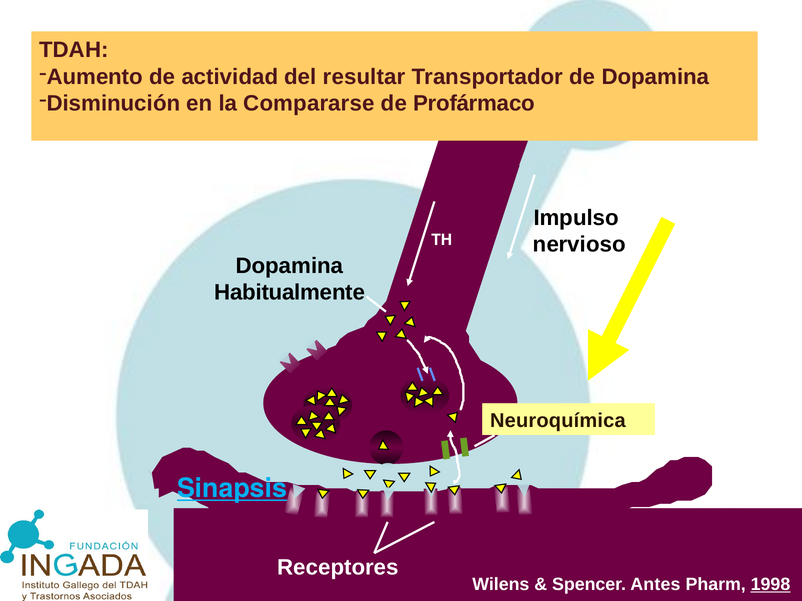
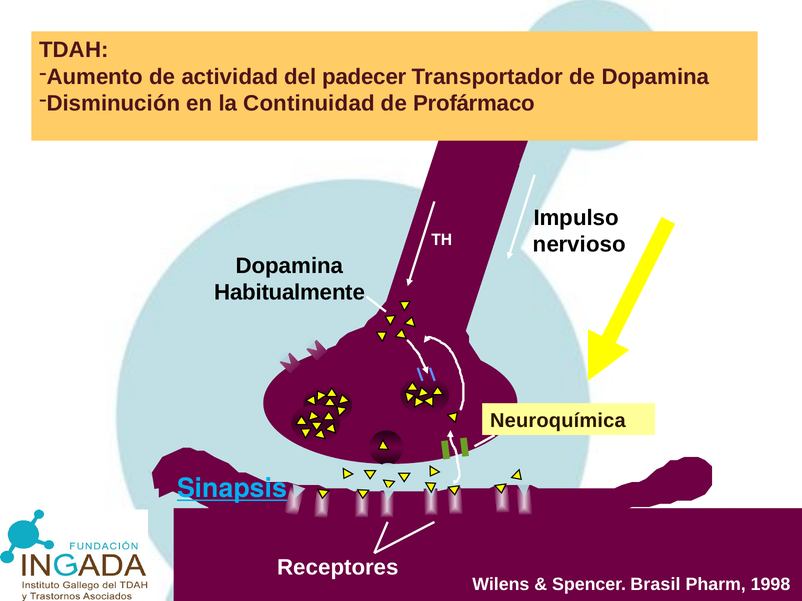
resultar: resultar -> padecer (364, 77)
Compararse: Compararse -> Continuidad (309, 104)
Antes: Antes -> Brasil (655, 585)
1998 underline: present -> none (770, 585)
